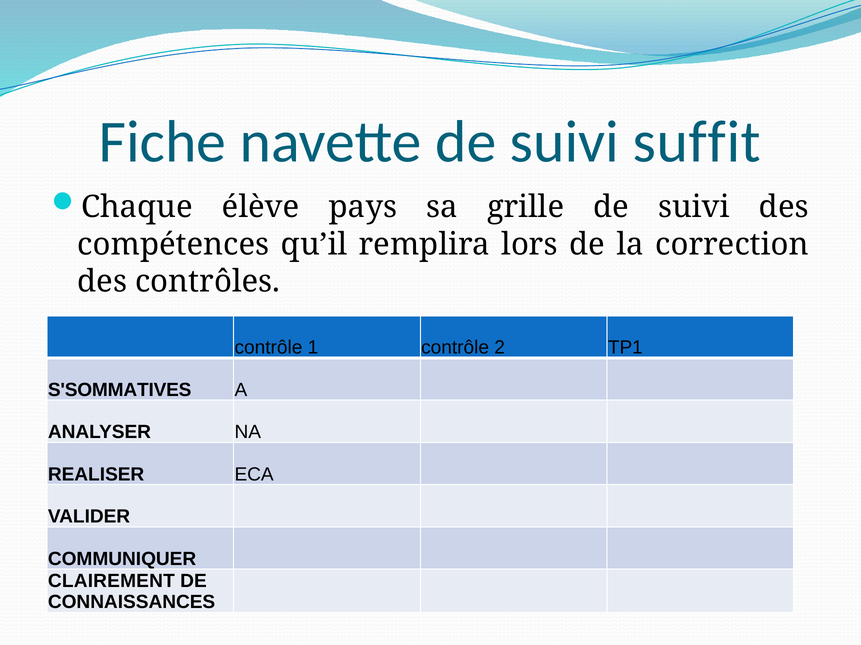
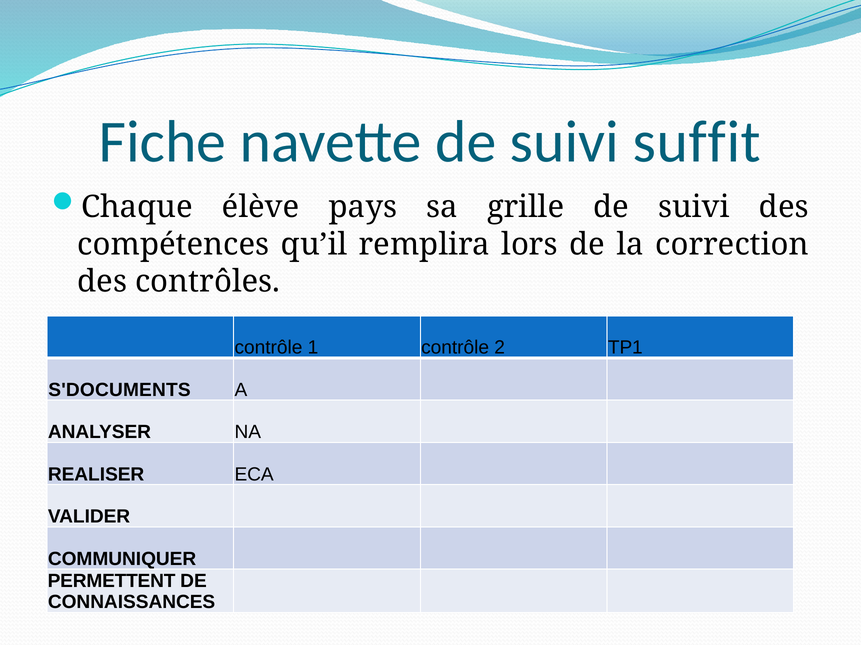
S'SOMMATIVES: S'SOMMATIVES -> S'DOCUMENTS (119, 390)
CLAIREMENT: CLAIREMENT -> PERMETTENT (112, 582)
